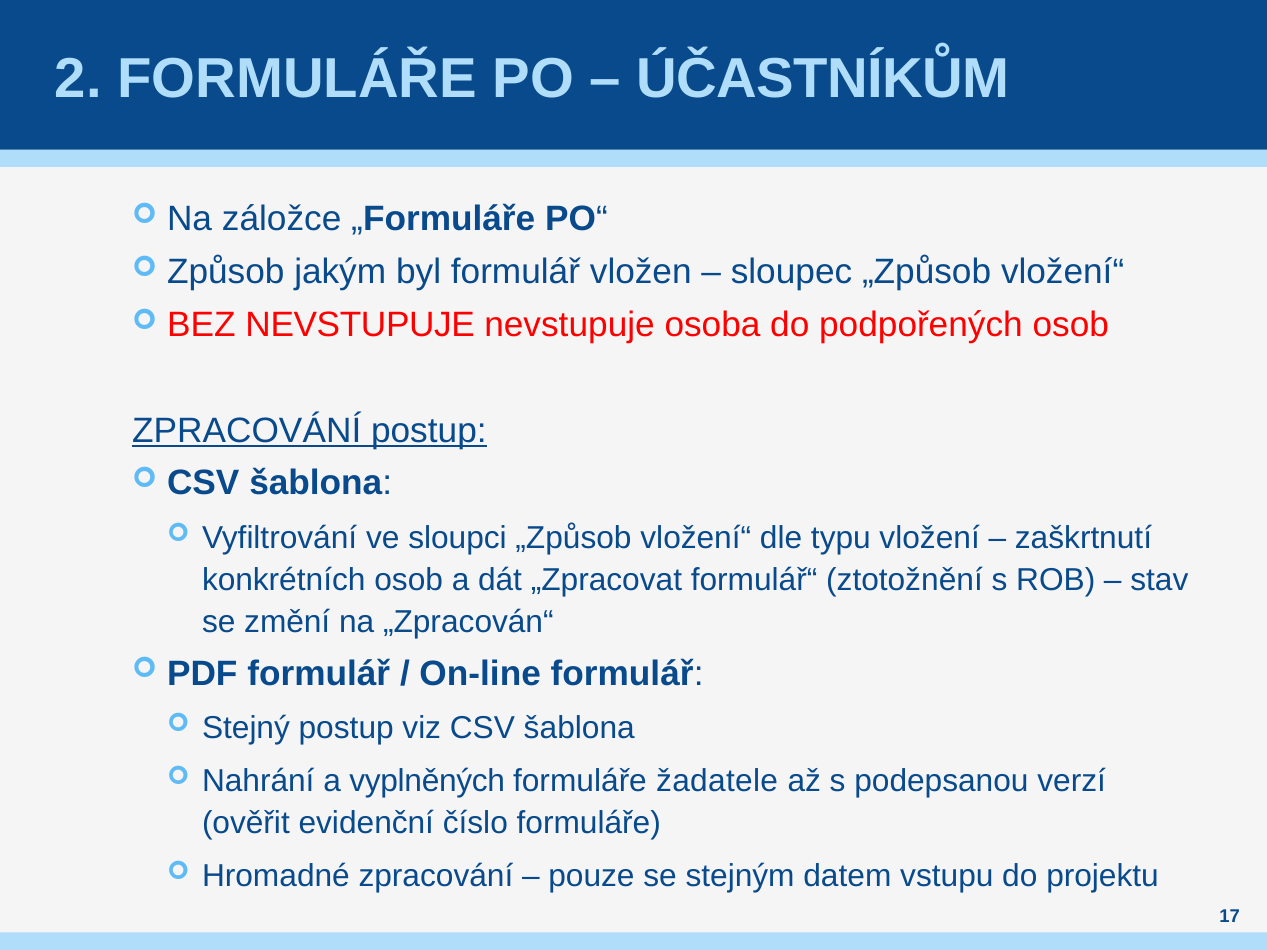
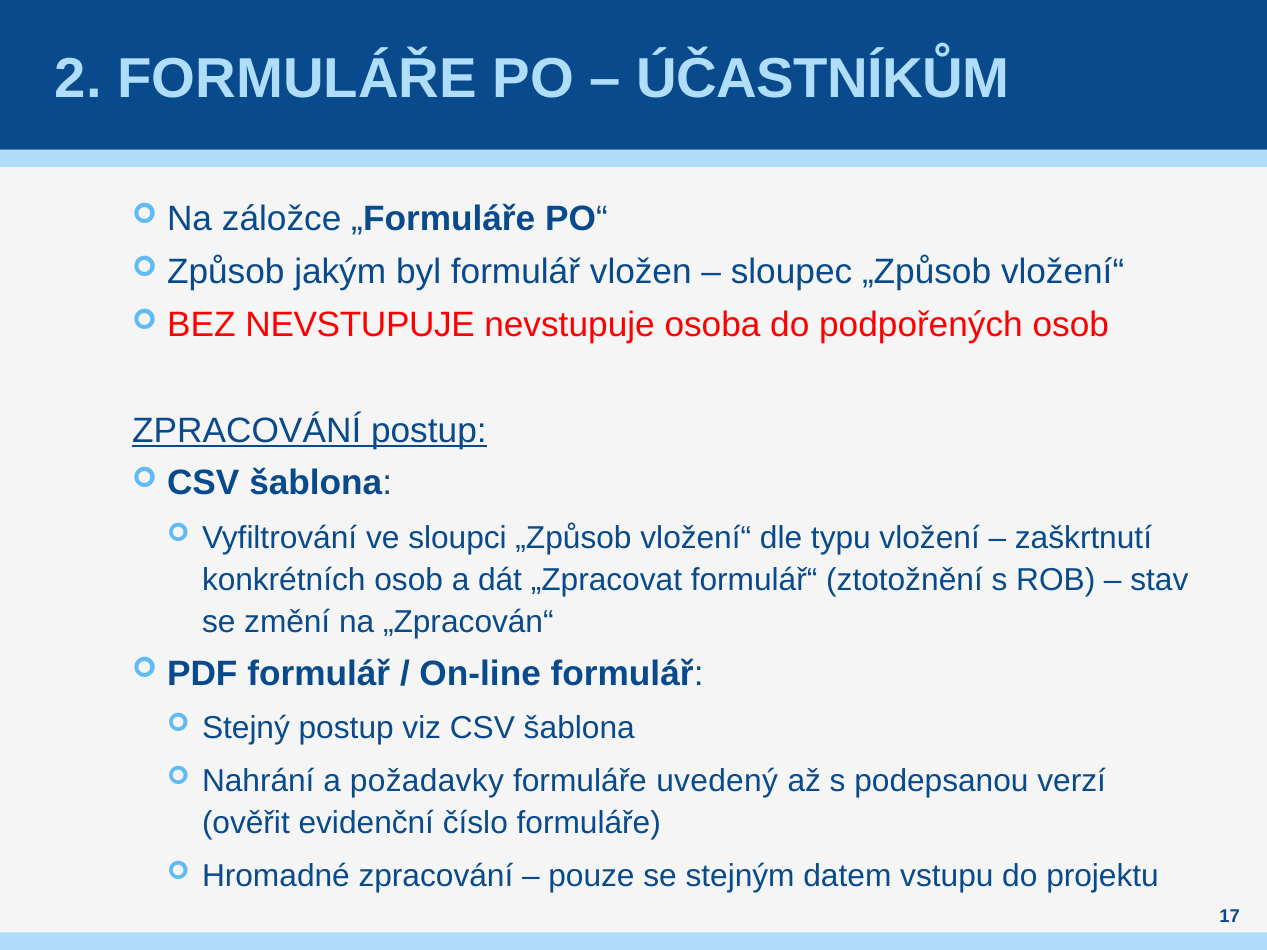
vyplněných: vyplněných -> požadavky (427, 781)
žadatele: žadatele -> uvedený (717, 781)
